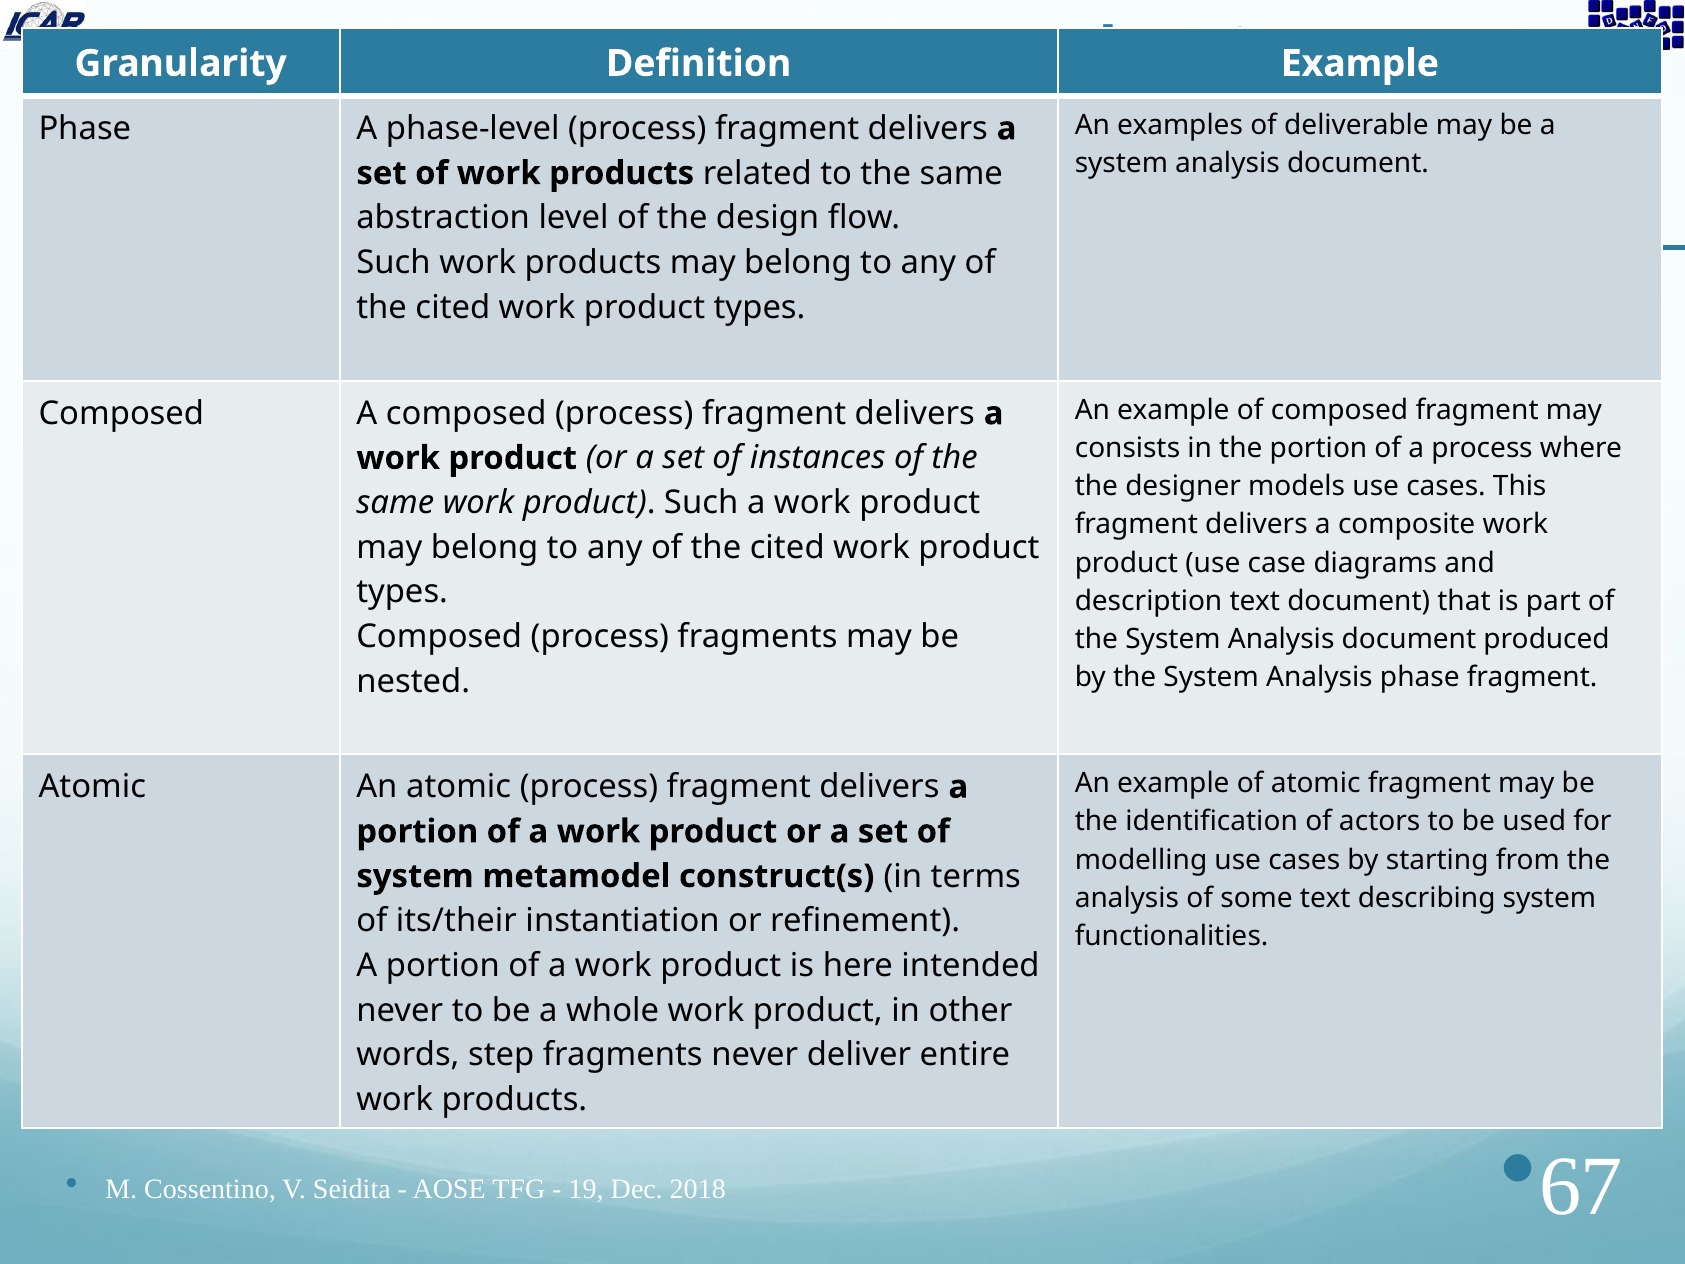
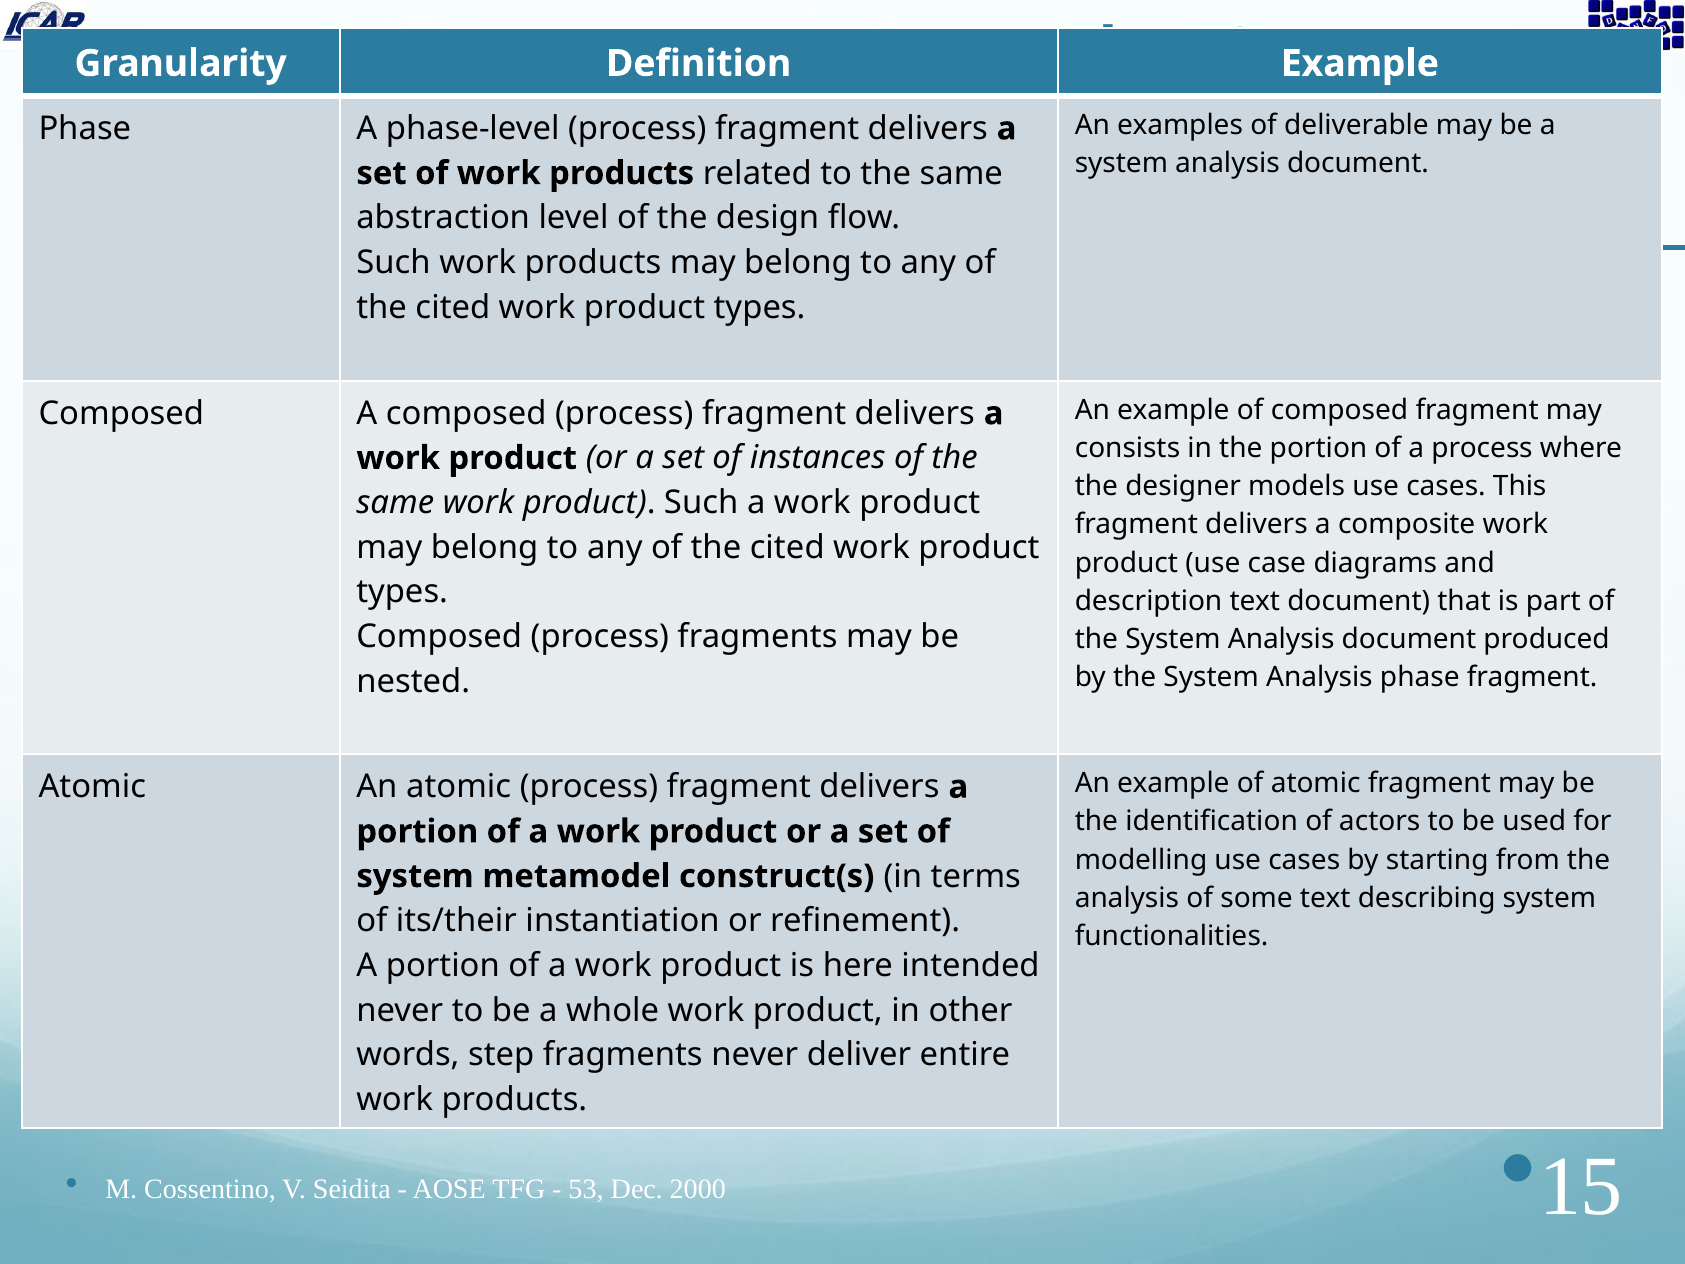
19: 19 -> 53 (586, 1189)
2018: 2018 -> 2000 (698, 1189)
67: 67 -> 15 (1581, 1186)
